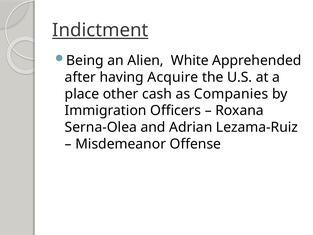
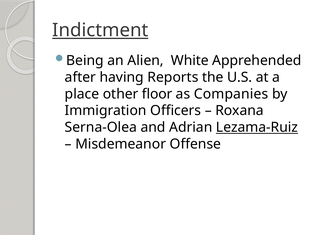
Acquire: Acquire -> Reports (173, 77)
cash: cash -> floor (157, 94)
Lezama-Ruiz underline: none -> present (257, 127)
